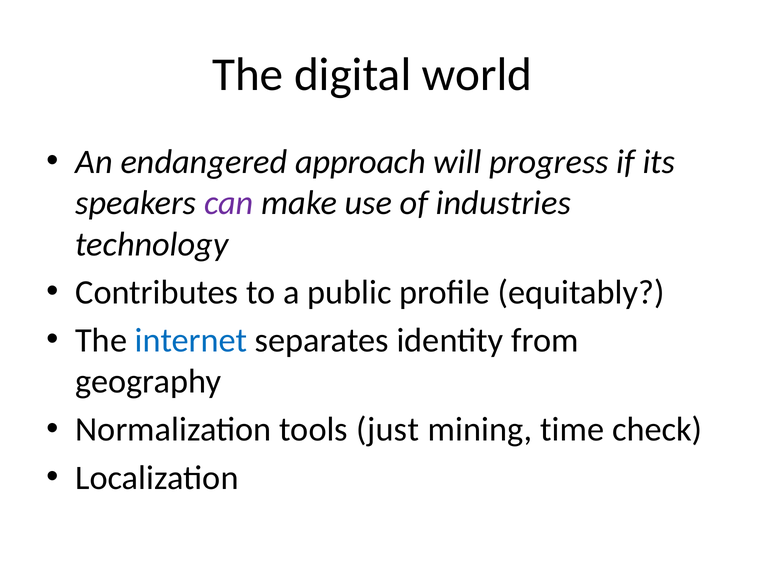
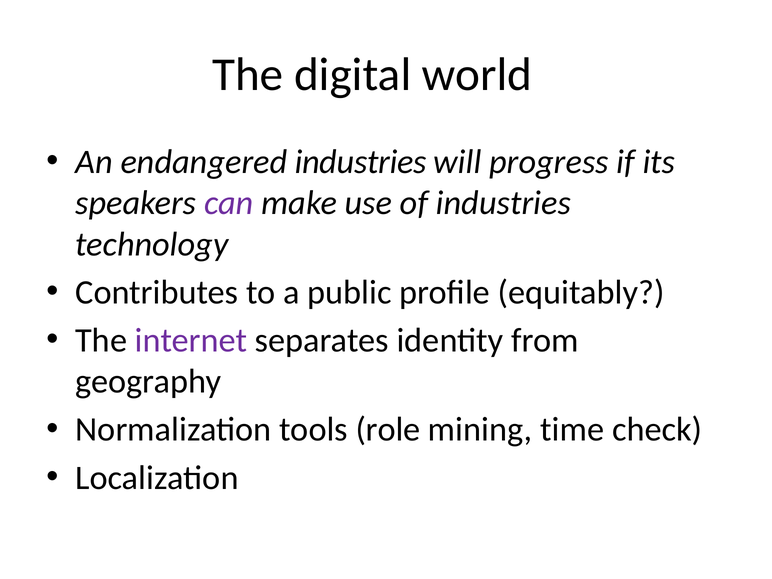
endangered approach: approach -> industries (361, 162)
internet colour: blue -> purple (191, 340)
just: just -> role (388, 430)
